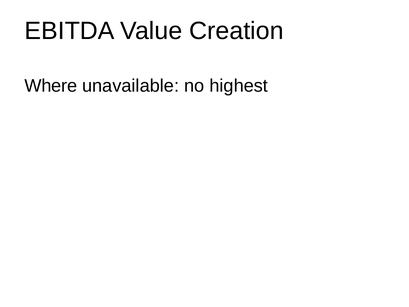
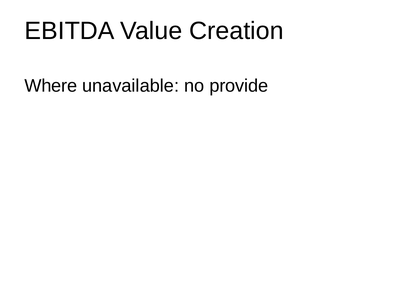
highest: highest -> provide (239, 86)
